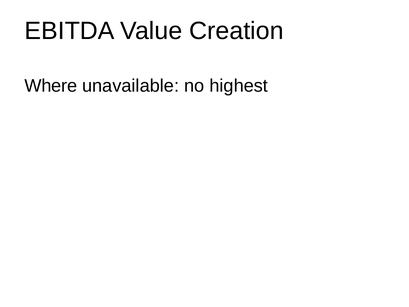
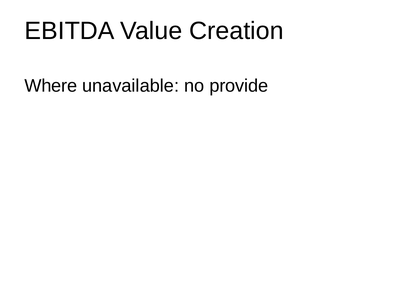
highest: highest -> provide (239, 86)
